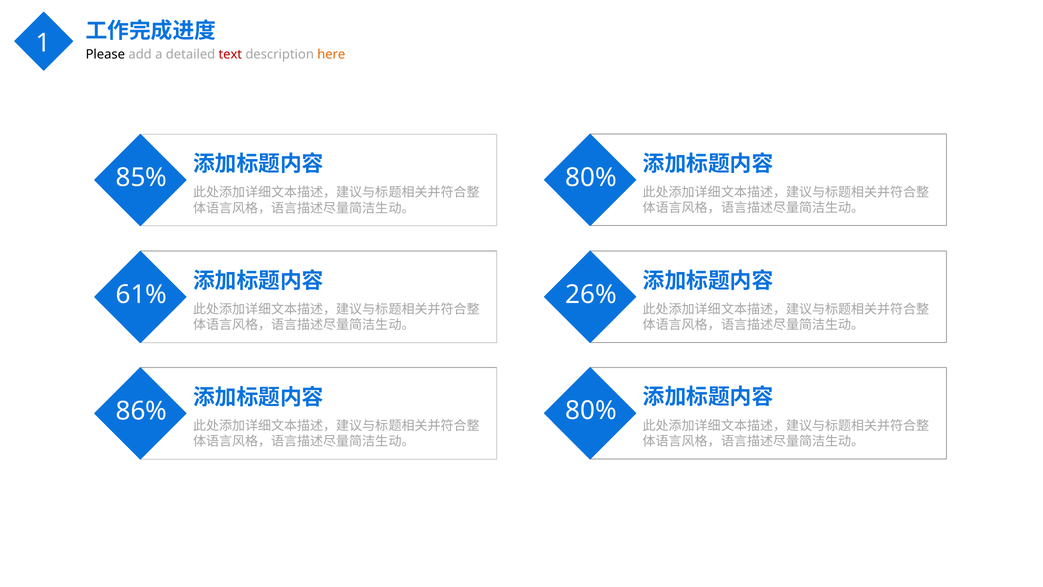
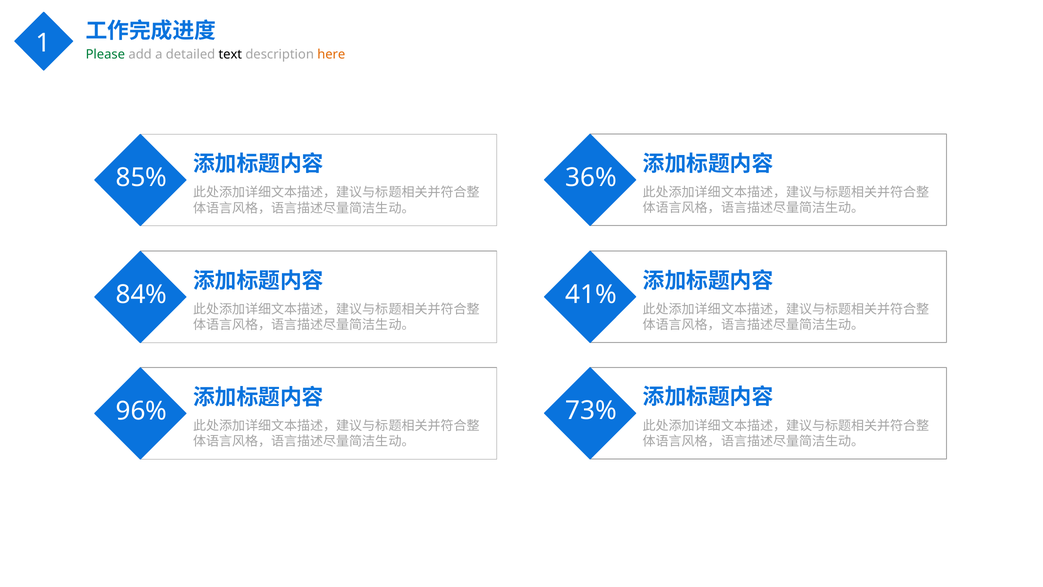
Please colour: black -> green (105, 54)
text colour: red -> black (230, 54)
80%: 80% -> 36% (591, 177)
26%: 26% -> 41% (591, 294)
61%: 61% -> 84% (141, 294)
80%: 80% -> 73% (591, 411)
86%: 86% -> 96% (141, 411)
